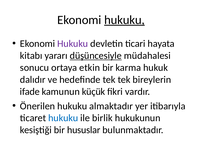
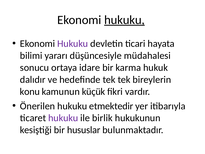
kitabı: kitabı -> bilimi (31, 56)
düşüncesiyle underline: present -> none (96, 56)
etkin: etkin -> idare (90, 68)
ifade: ifade -> konu (30, 91)
almaktadır: almaktadır -> etmektedir (111, 106)
hukuku colour: blue -> purple (63, 118)
